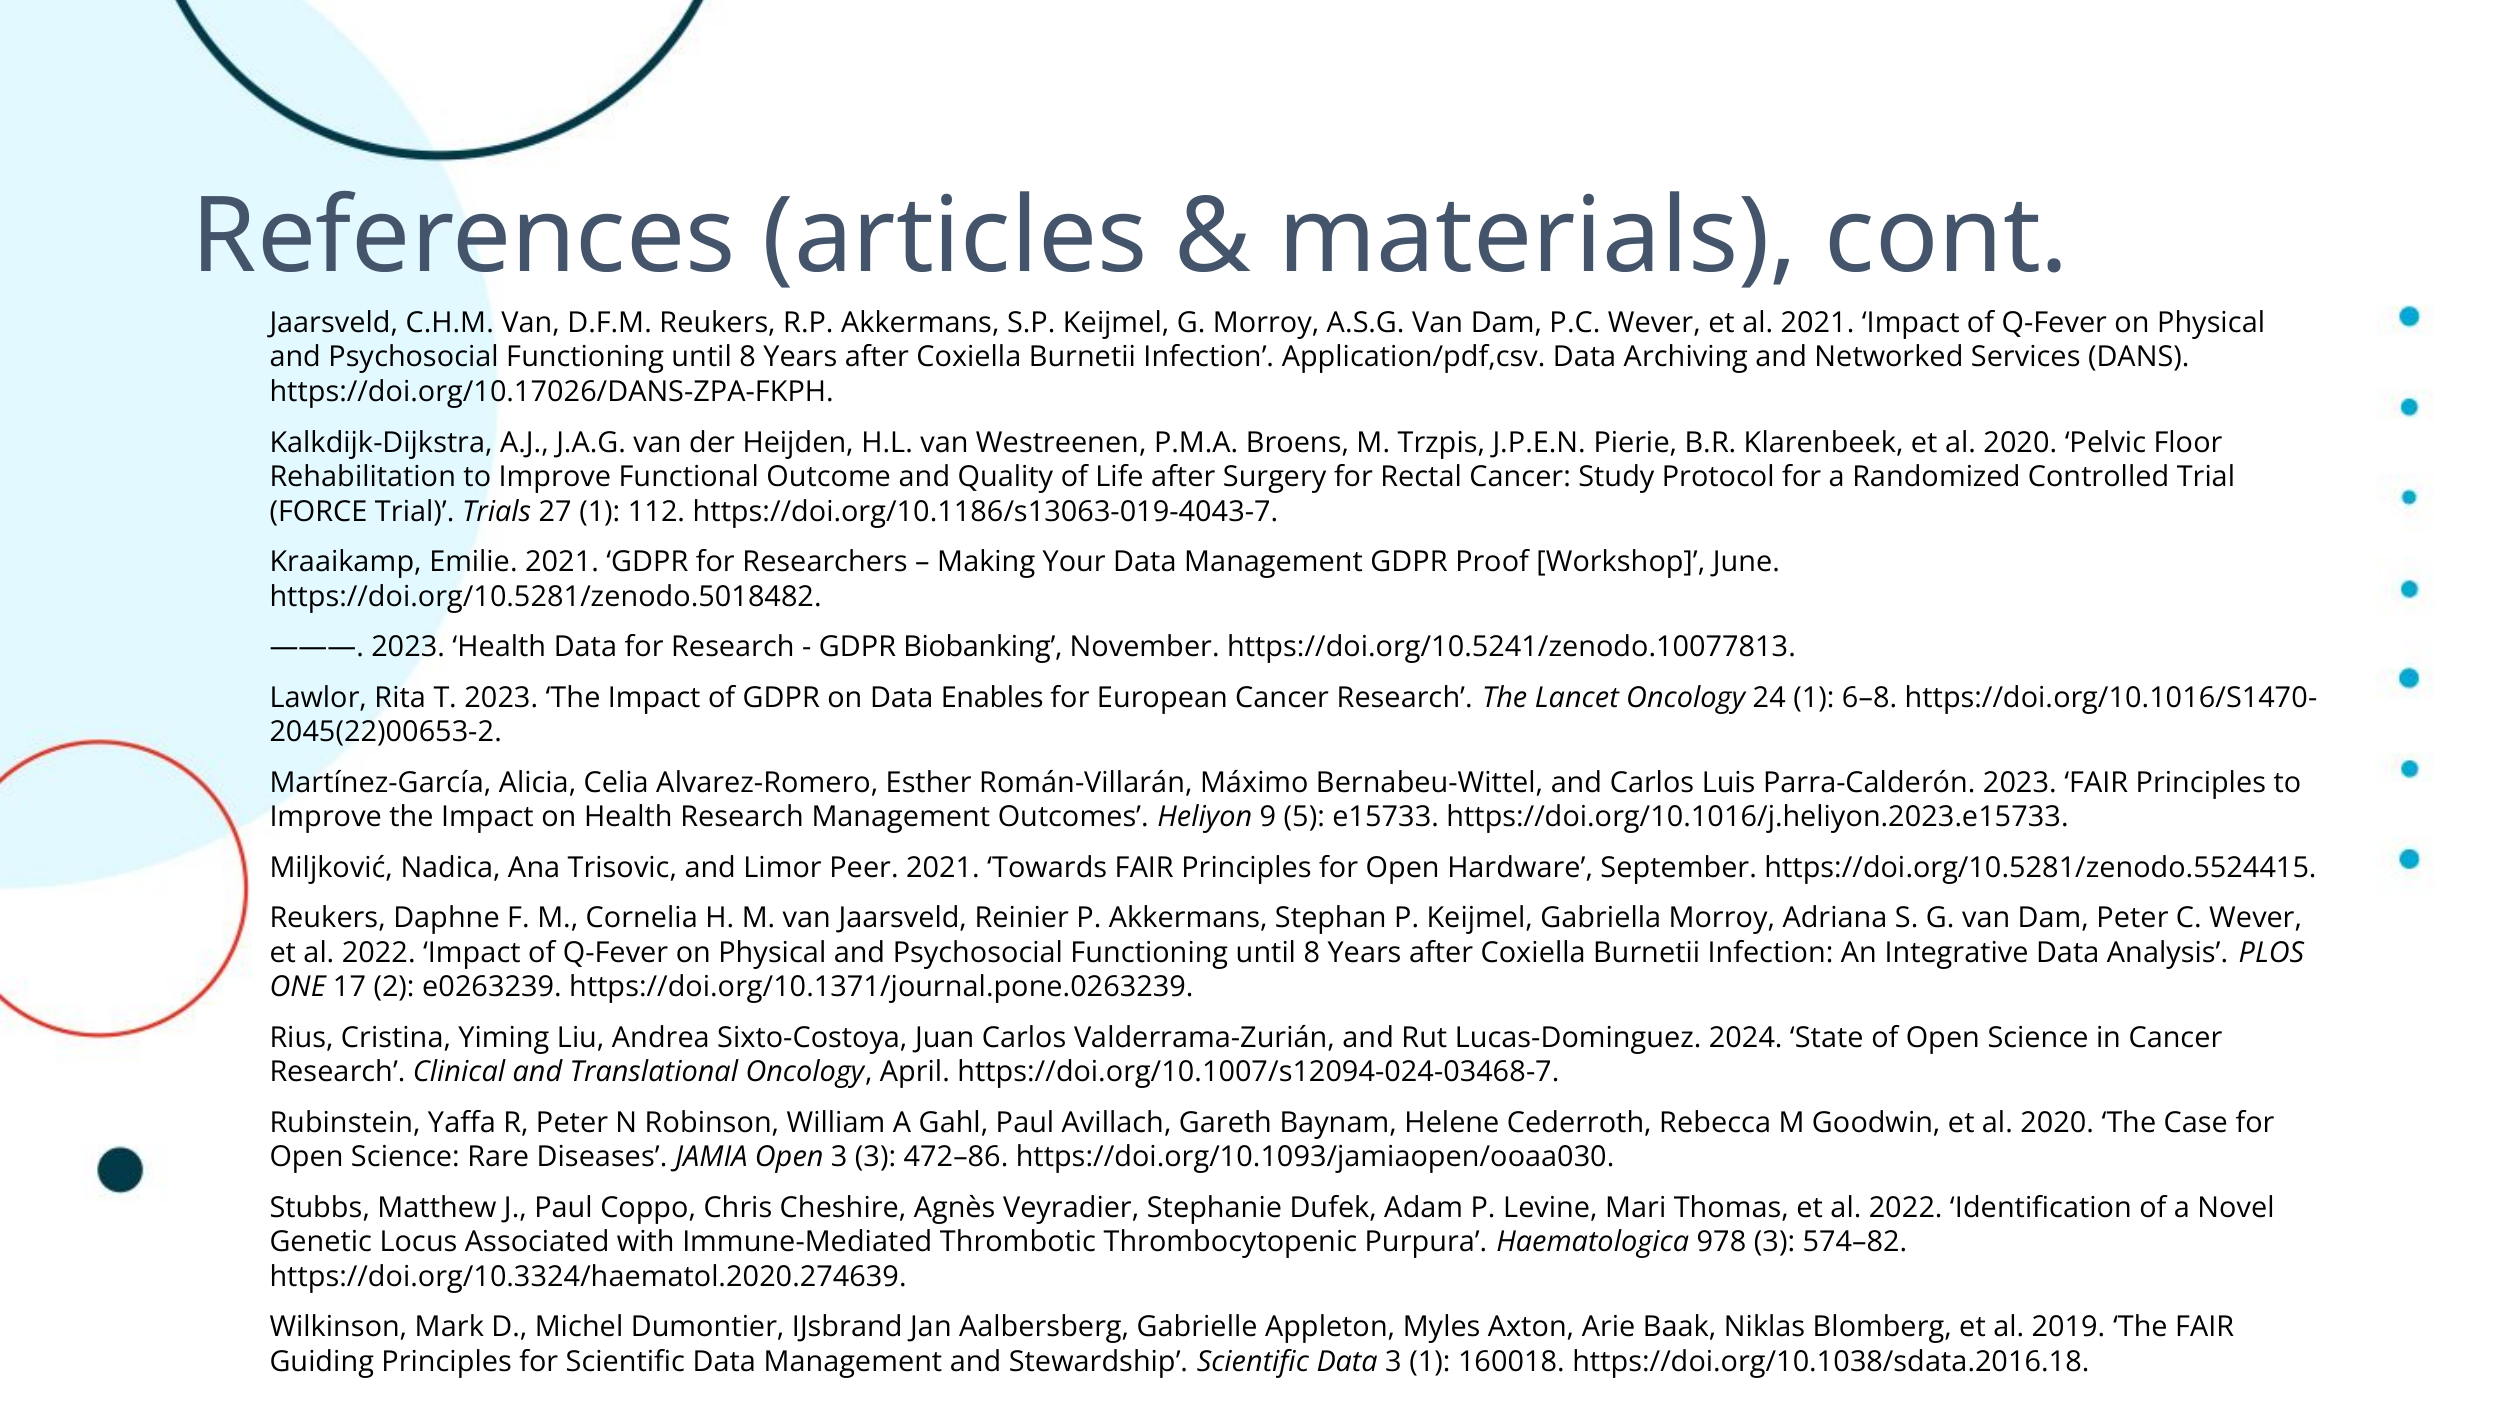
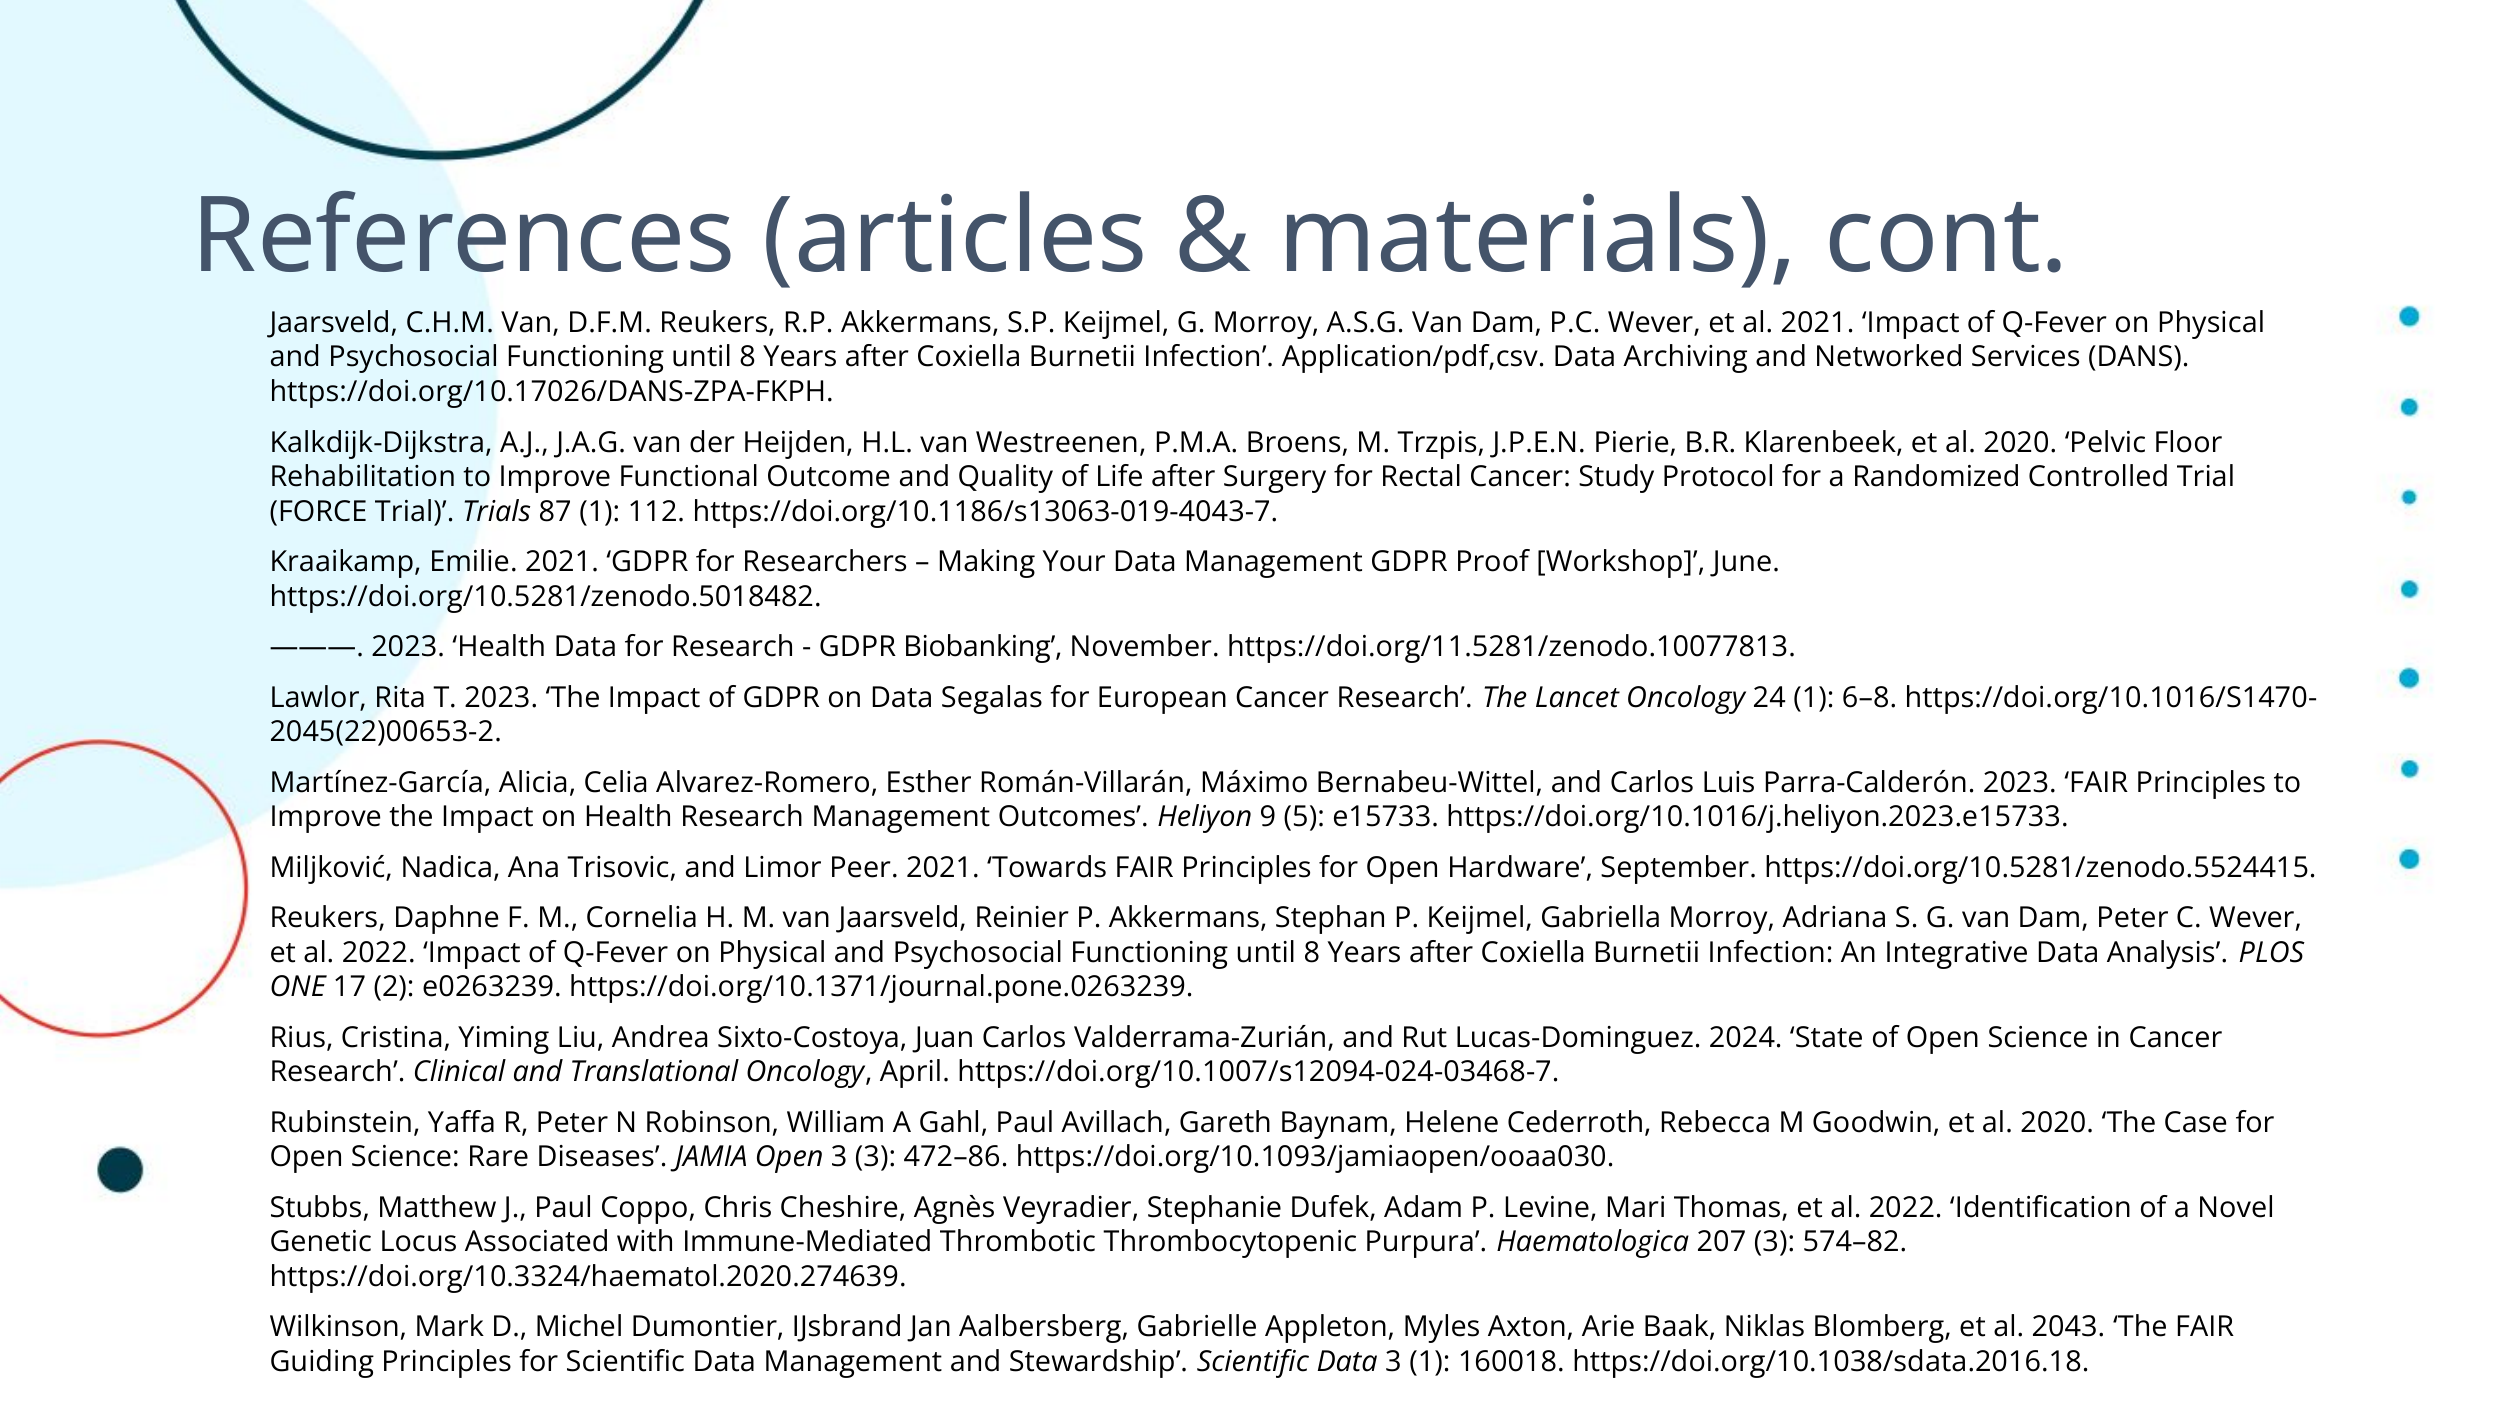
27: 27 -> 87 (555, 512)
https://doi.org/10.5241/zenodo.10077813: https://doi.org/10.5241/zenodo.10077813 -> https://doi.org/11.5281/zenodo.10077813 (1511, 647)
Enables: Enables -> Segalas (992, 697)
978: 978 -> 207 (1721, 1242)
2019: 2019 -> 2043 (2068, 1327)
